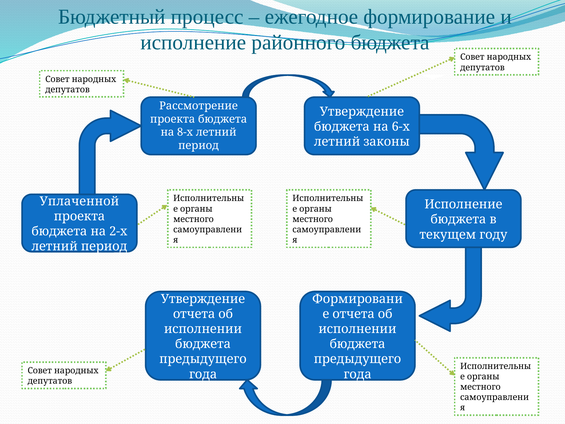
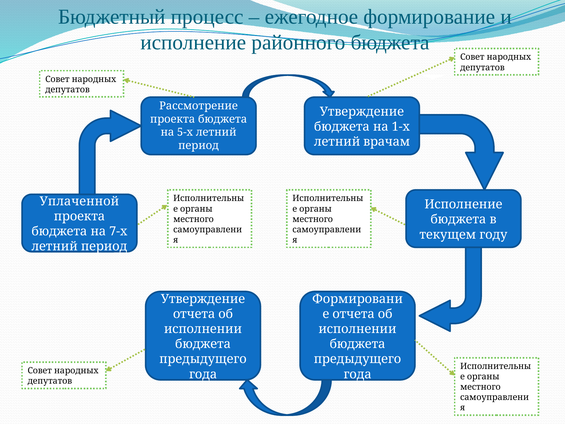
6-х: 6-х -> 1-х (401, 127)
8-х: 8-х -> 5-х (185, 132)
законы: законы -> врачам (387, 142)
2-х: 2-х -> 7-х (118, 231)
